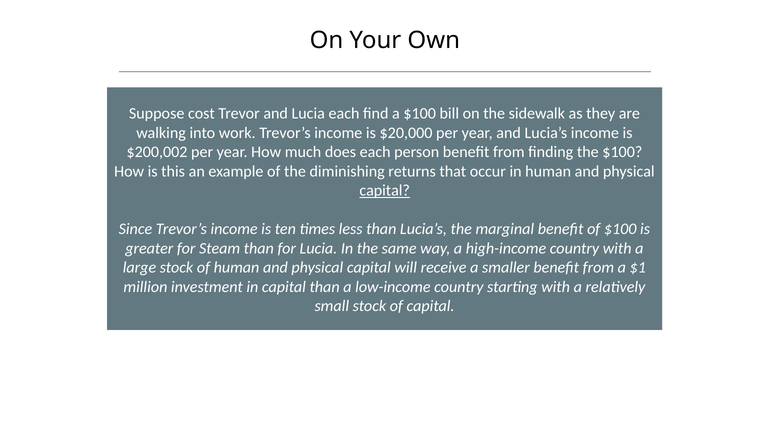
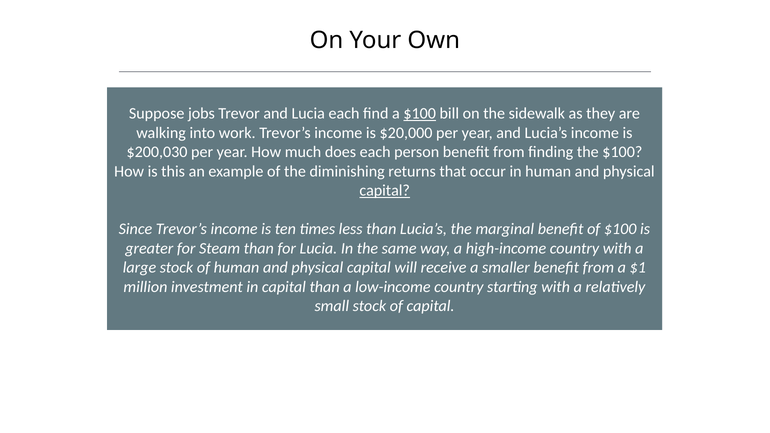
cost: cost -> jobs (201, 114)
$100 underline: none -> present (420, 114)
$200,002: $200,002 -> $200,030 (157, 152)
